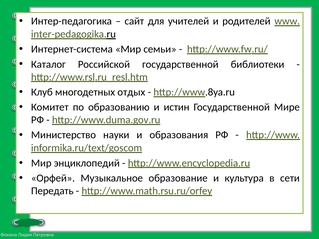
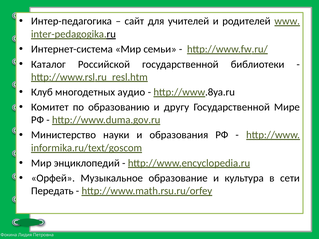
отдых: отдых -> аудио (131, 92)
истин: истин -> другу (176, 107)
